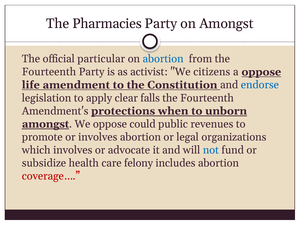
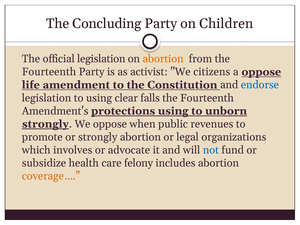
Pharmacies: Pharmacies -> Concluding (107, 24)
on Amongst: Amongst -> Children (226, 24)
official particular: particular -> legislation (101, 59)
abortion colour: blue -> orange (163, 59)
to apply: apply -> using (99, 98)
protections when: when -> using (173, 111)
amongst: amongst -> strongly (45, 124)
could: could -> when (143, 124)
or involves: involves -> strongly (98, 137)
coverage… colour: red -> orange (51, 176)
